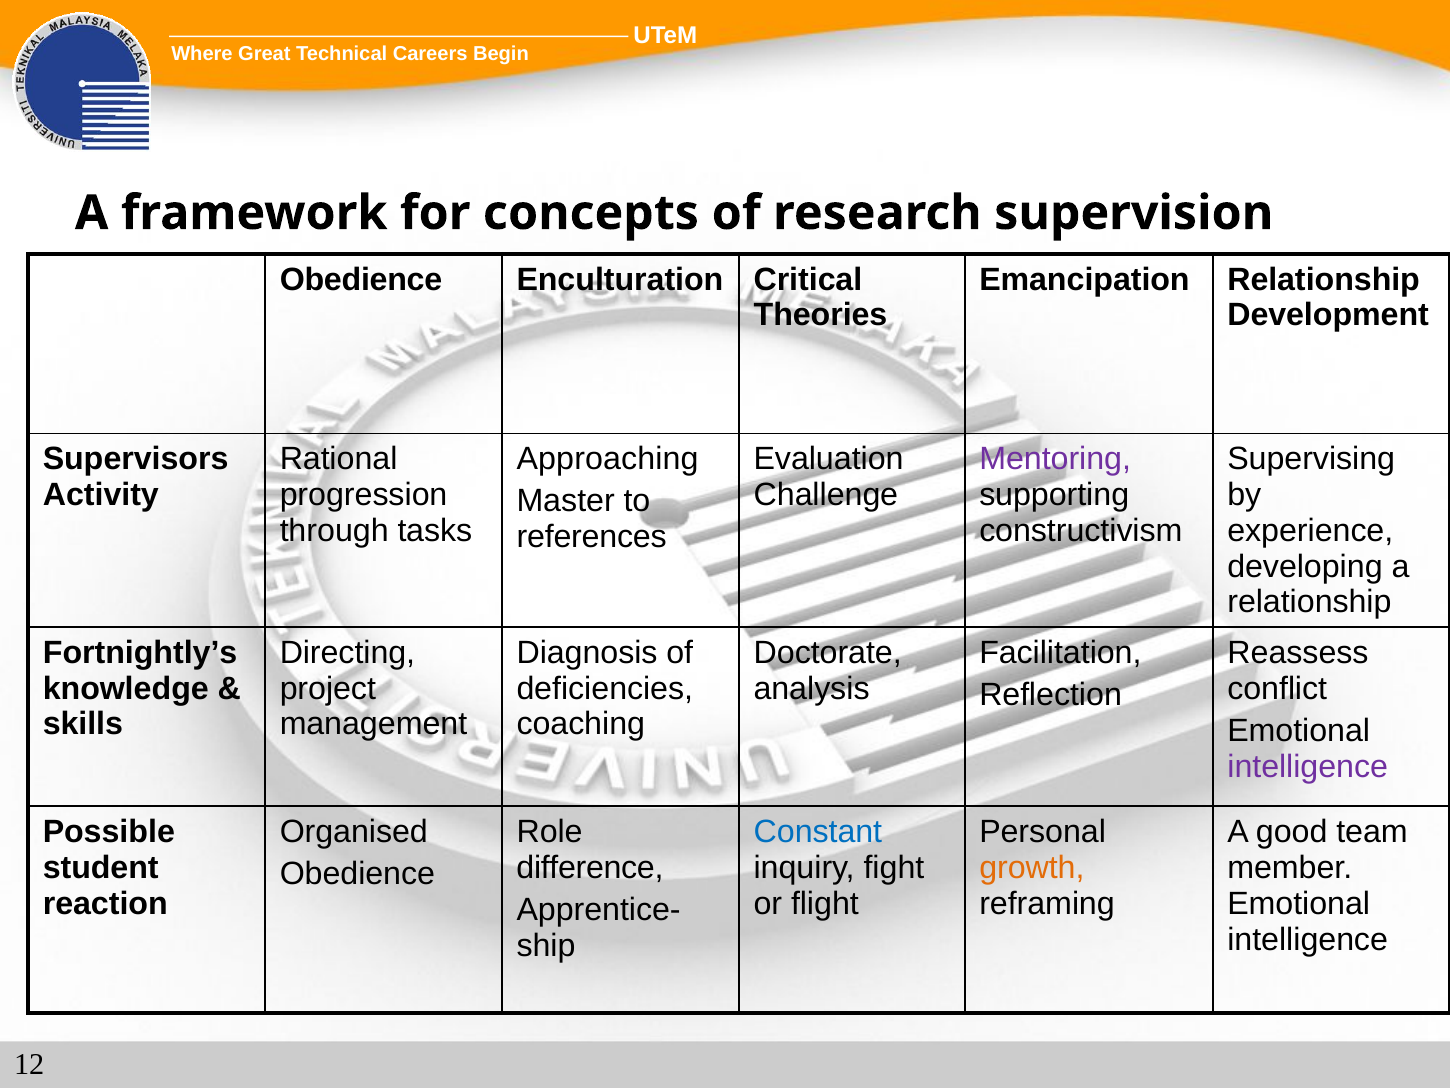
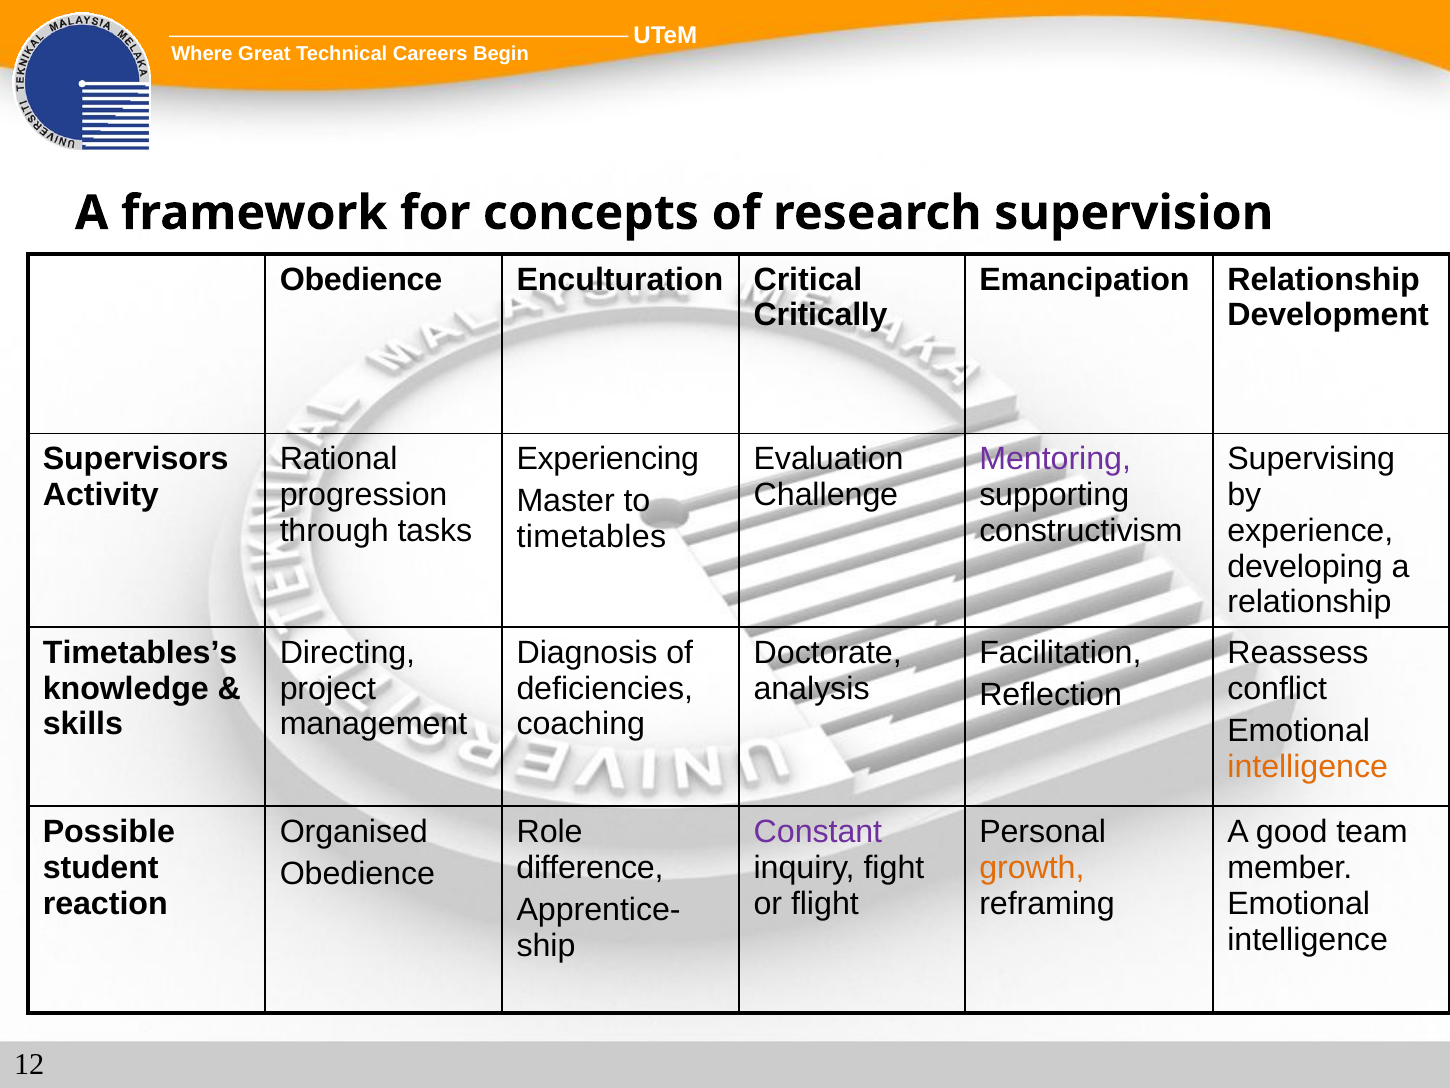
Theories: Theories -> Critically (821, 315)
Approaching: Approaching -> Experiencing (608, 459)
references: references -> timetables (591, 537)
Fortnightly’s: Fortnightly’s -> Timetables’s (140, 652)
intelligence colour: purple -> orange (1308, 766)
Constant colour: blue -> purple (818, 832)
